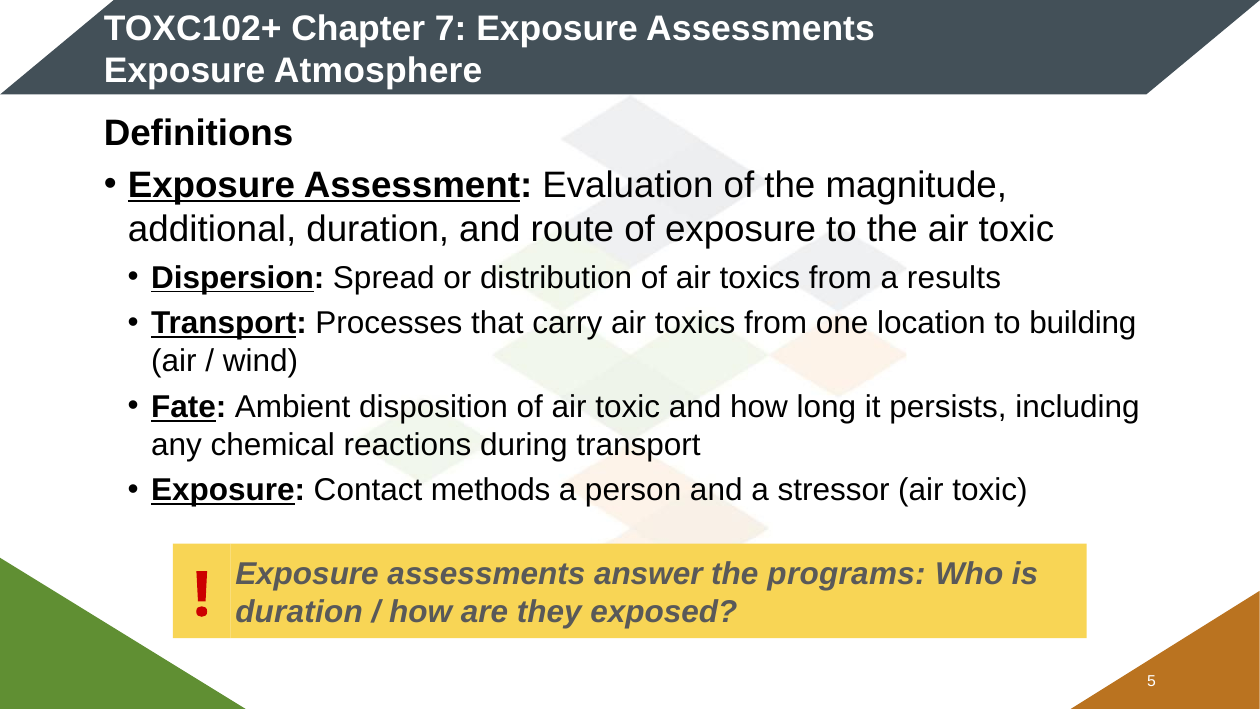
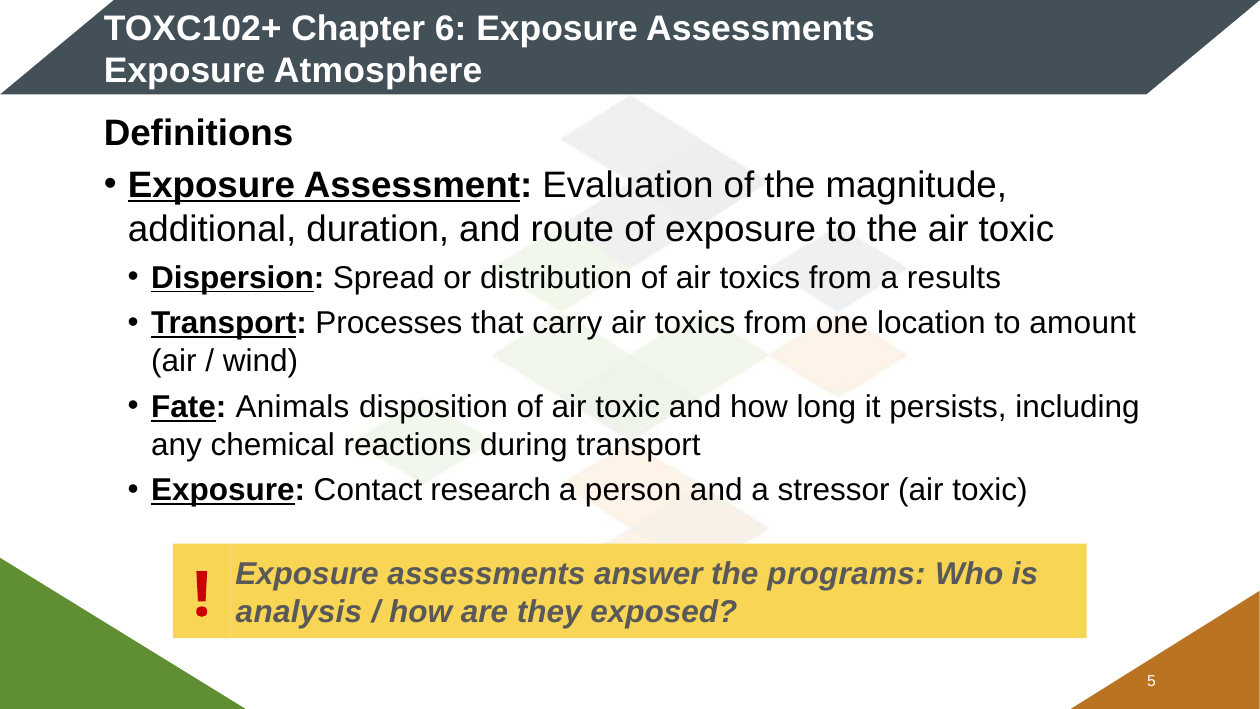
7: 7 -> 6 (451, 28)
building: building -> amount (1083, 323)
Ambient: Ambient -> Animals (293, 407)
methods: methods -> research (491, 490)
duration: duration -> analysis (299, 612)
